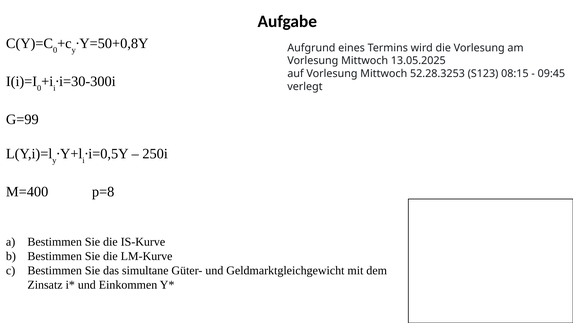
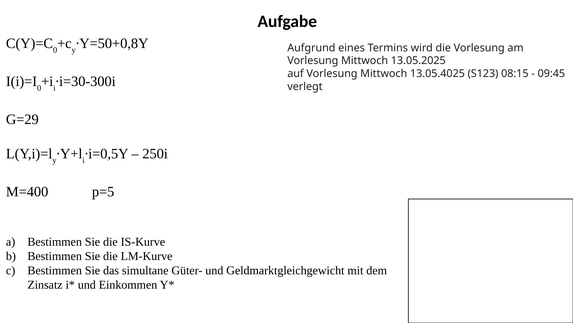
52.28.3253: 52.28.3253 -> 13.05.4025 (437, 73)
G=99: G=99 -> G=29 (22, 119)
p=8: p=8 -> p=5 (103, 191)
